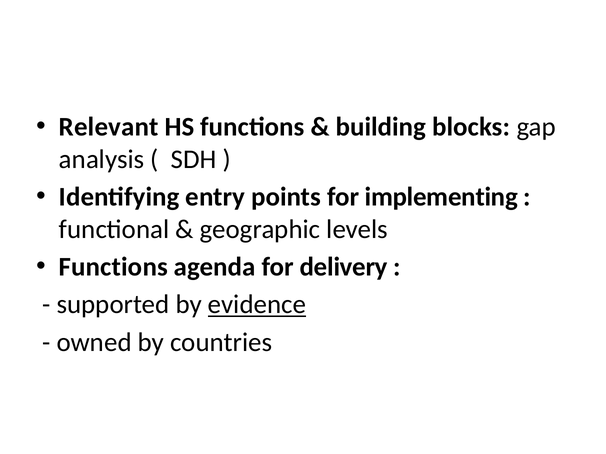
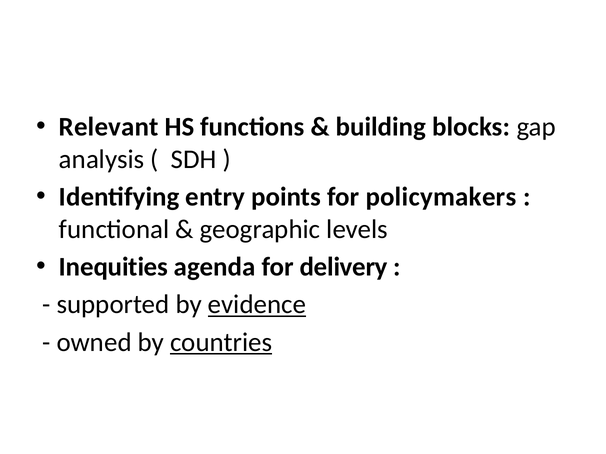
implementing: implementing -> policymakers (441, 197)
Functions: Functions -> Inequities (114, 267)
countries underline: none -> present (221, 343)
